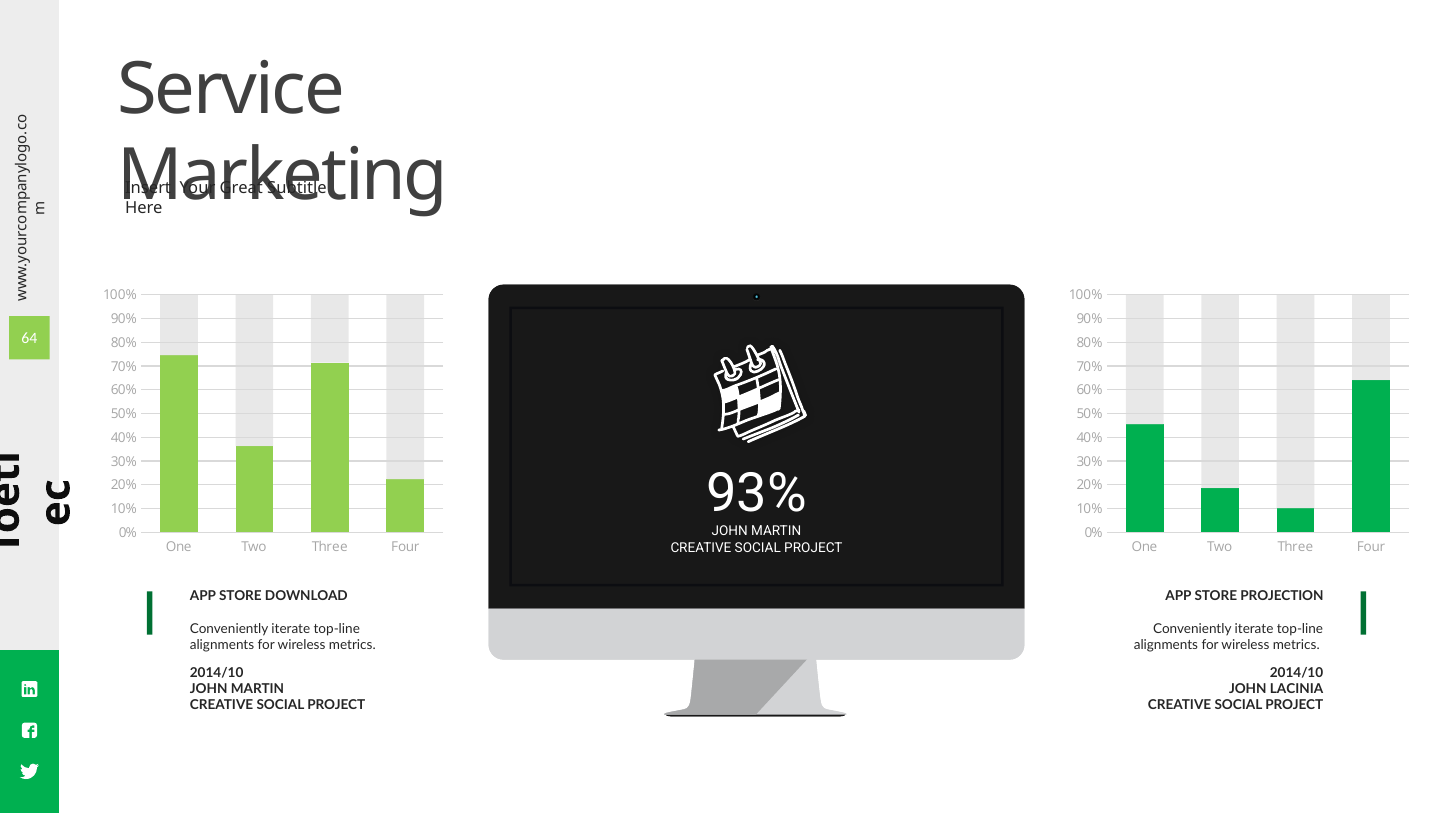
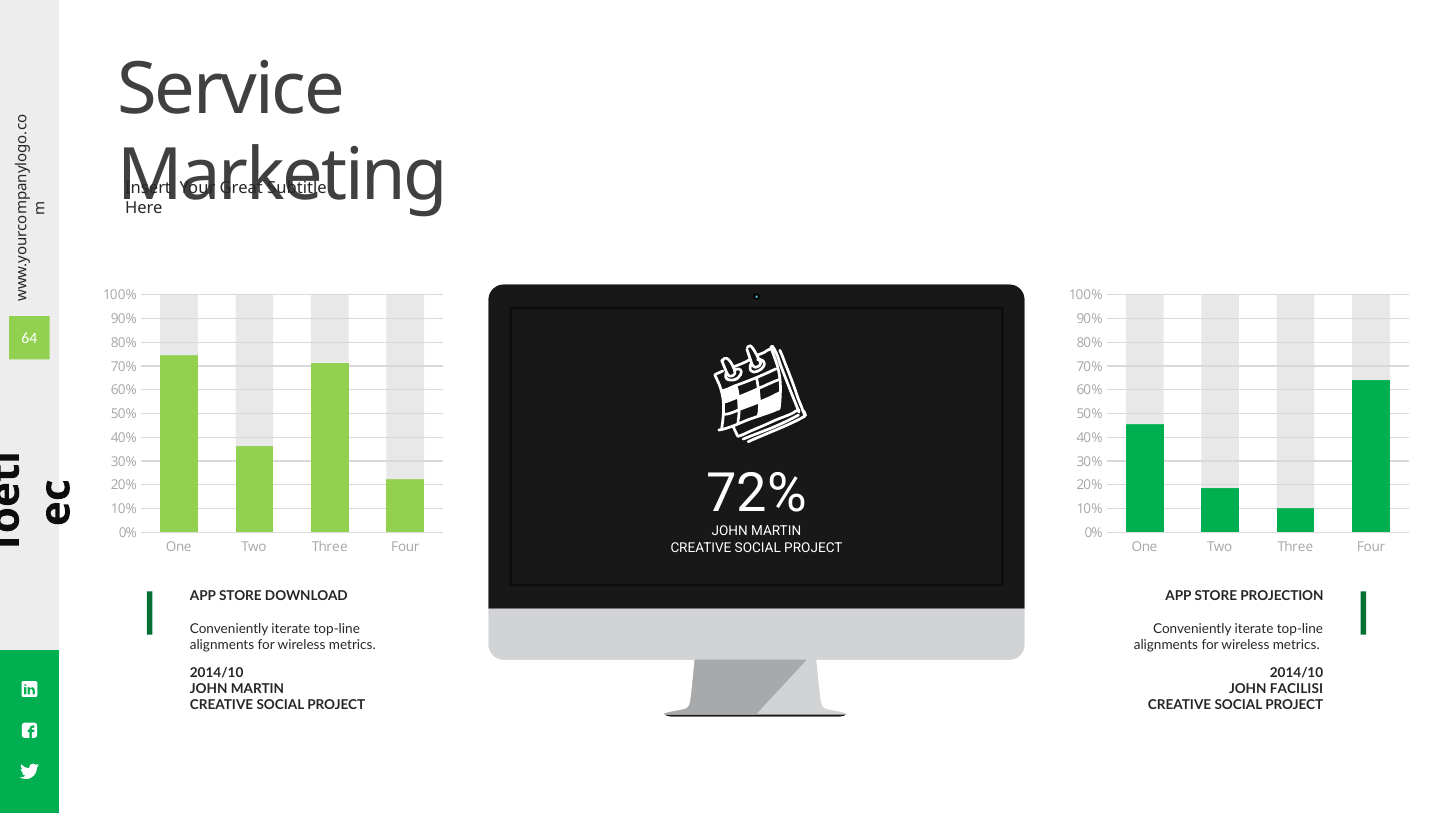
93%: 93% -> 72% (756, 493)
LACINIA: LACINIA -> FACILISI (1296, 689)
